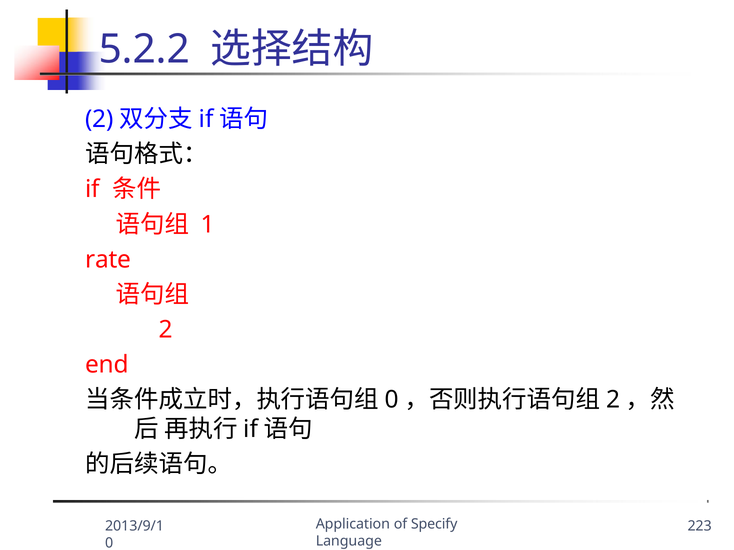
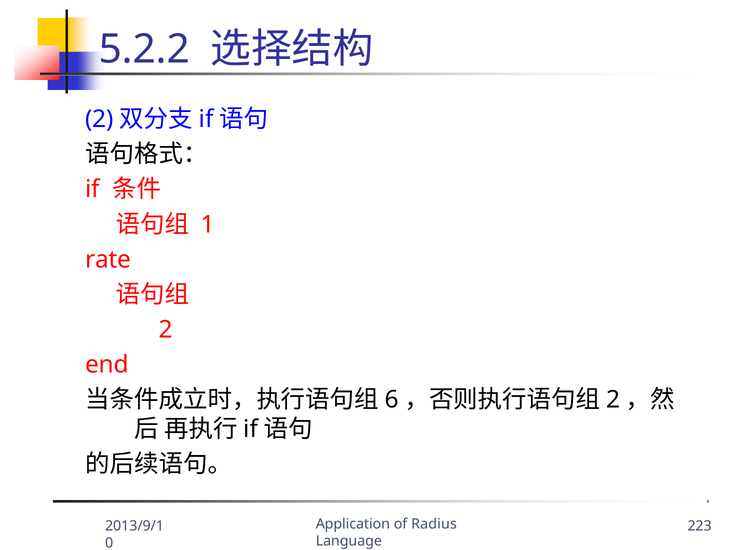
0: 0 -> 6 (392, 400)
Specify: Specify -> Radius (434, 524)
